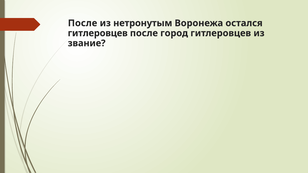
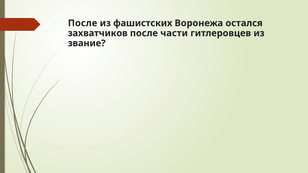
нетронутым: нетронутым -> фашистских (143, 23)
гитлеровцев: гитлеровцев -> захватчиков (98, 33)
город: город -> части (174, 33)
